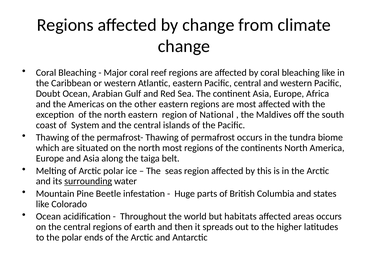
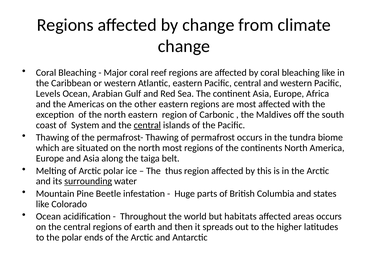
Doubt: Doubt -> Levels (48, 94)
National: National -> Carbonic (217, 115)
central underline: none -> present (147, 125)
seas: seas -> thus (174, 171)
